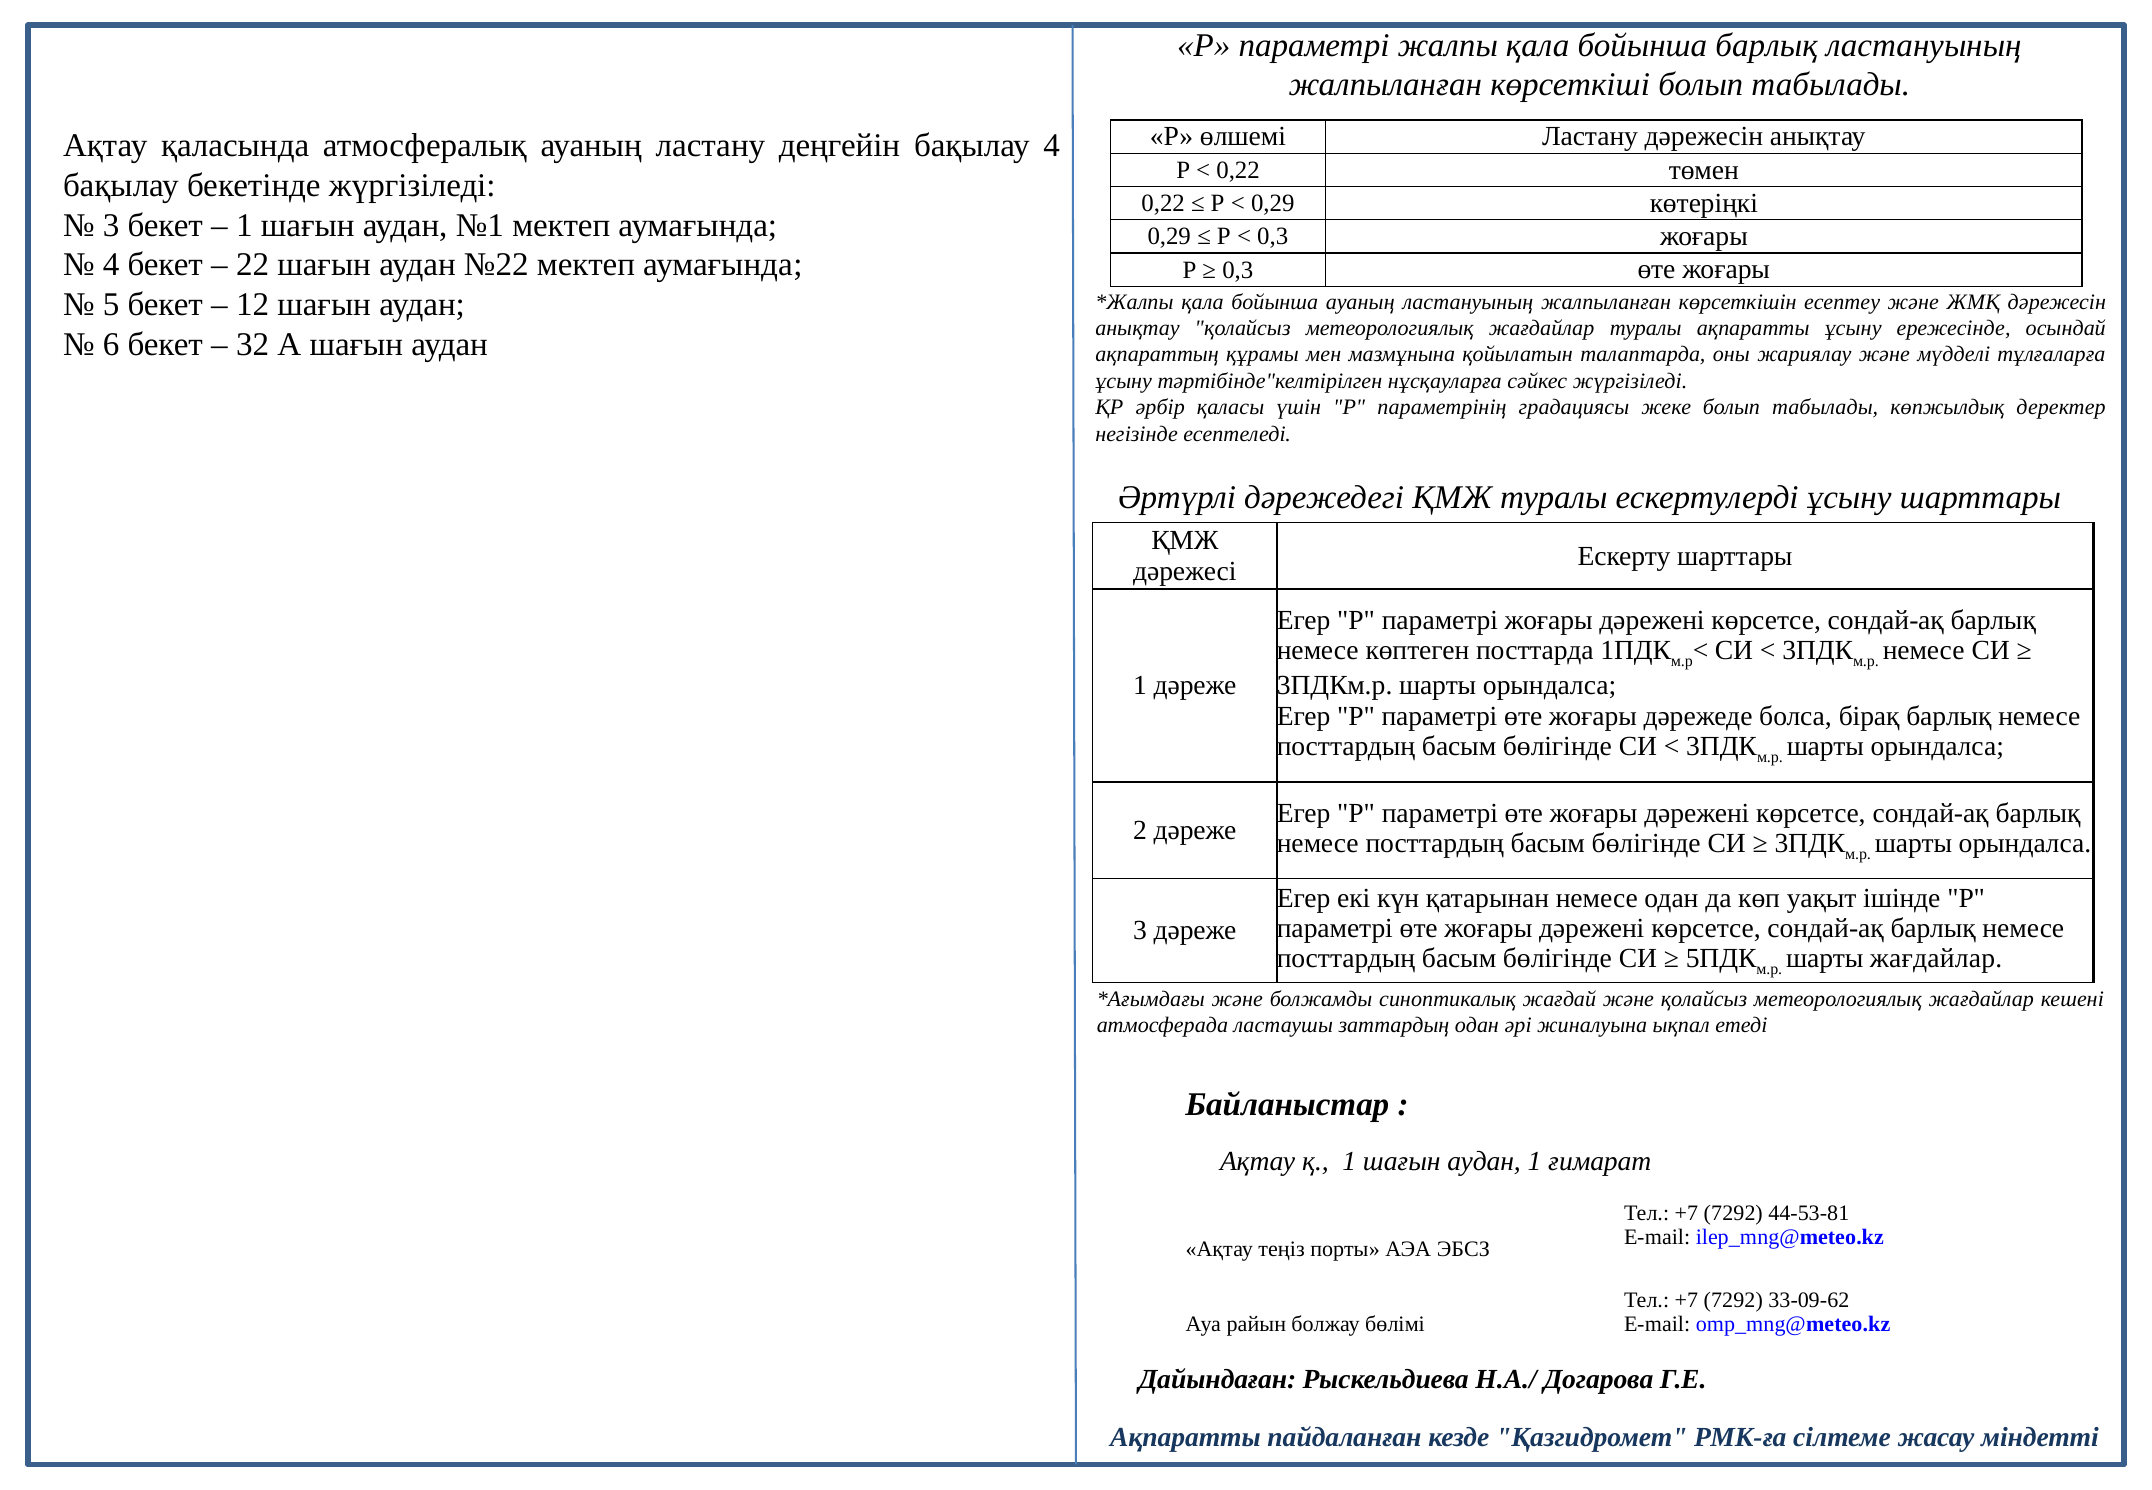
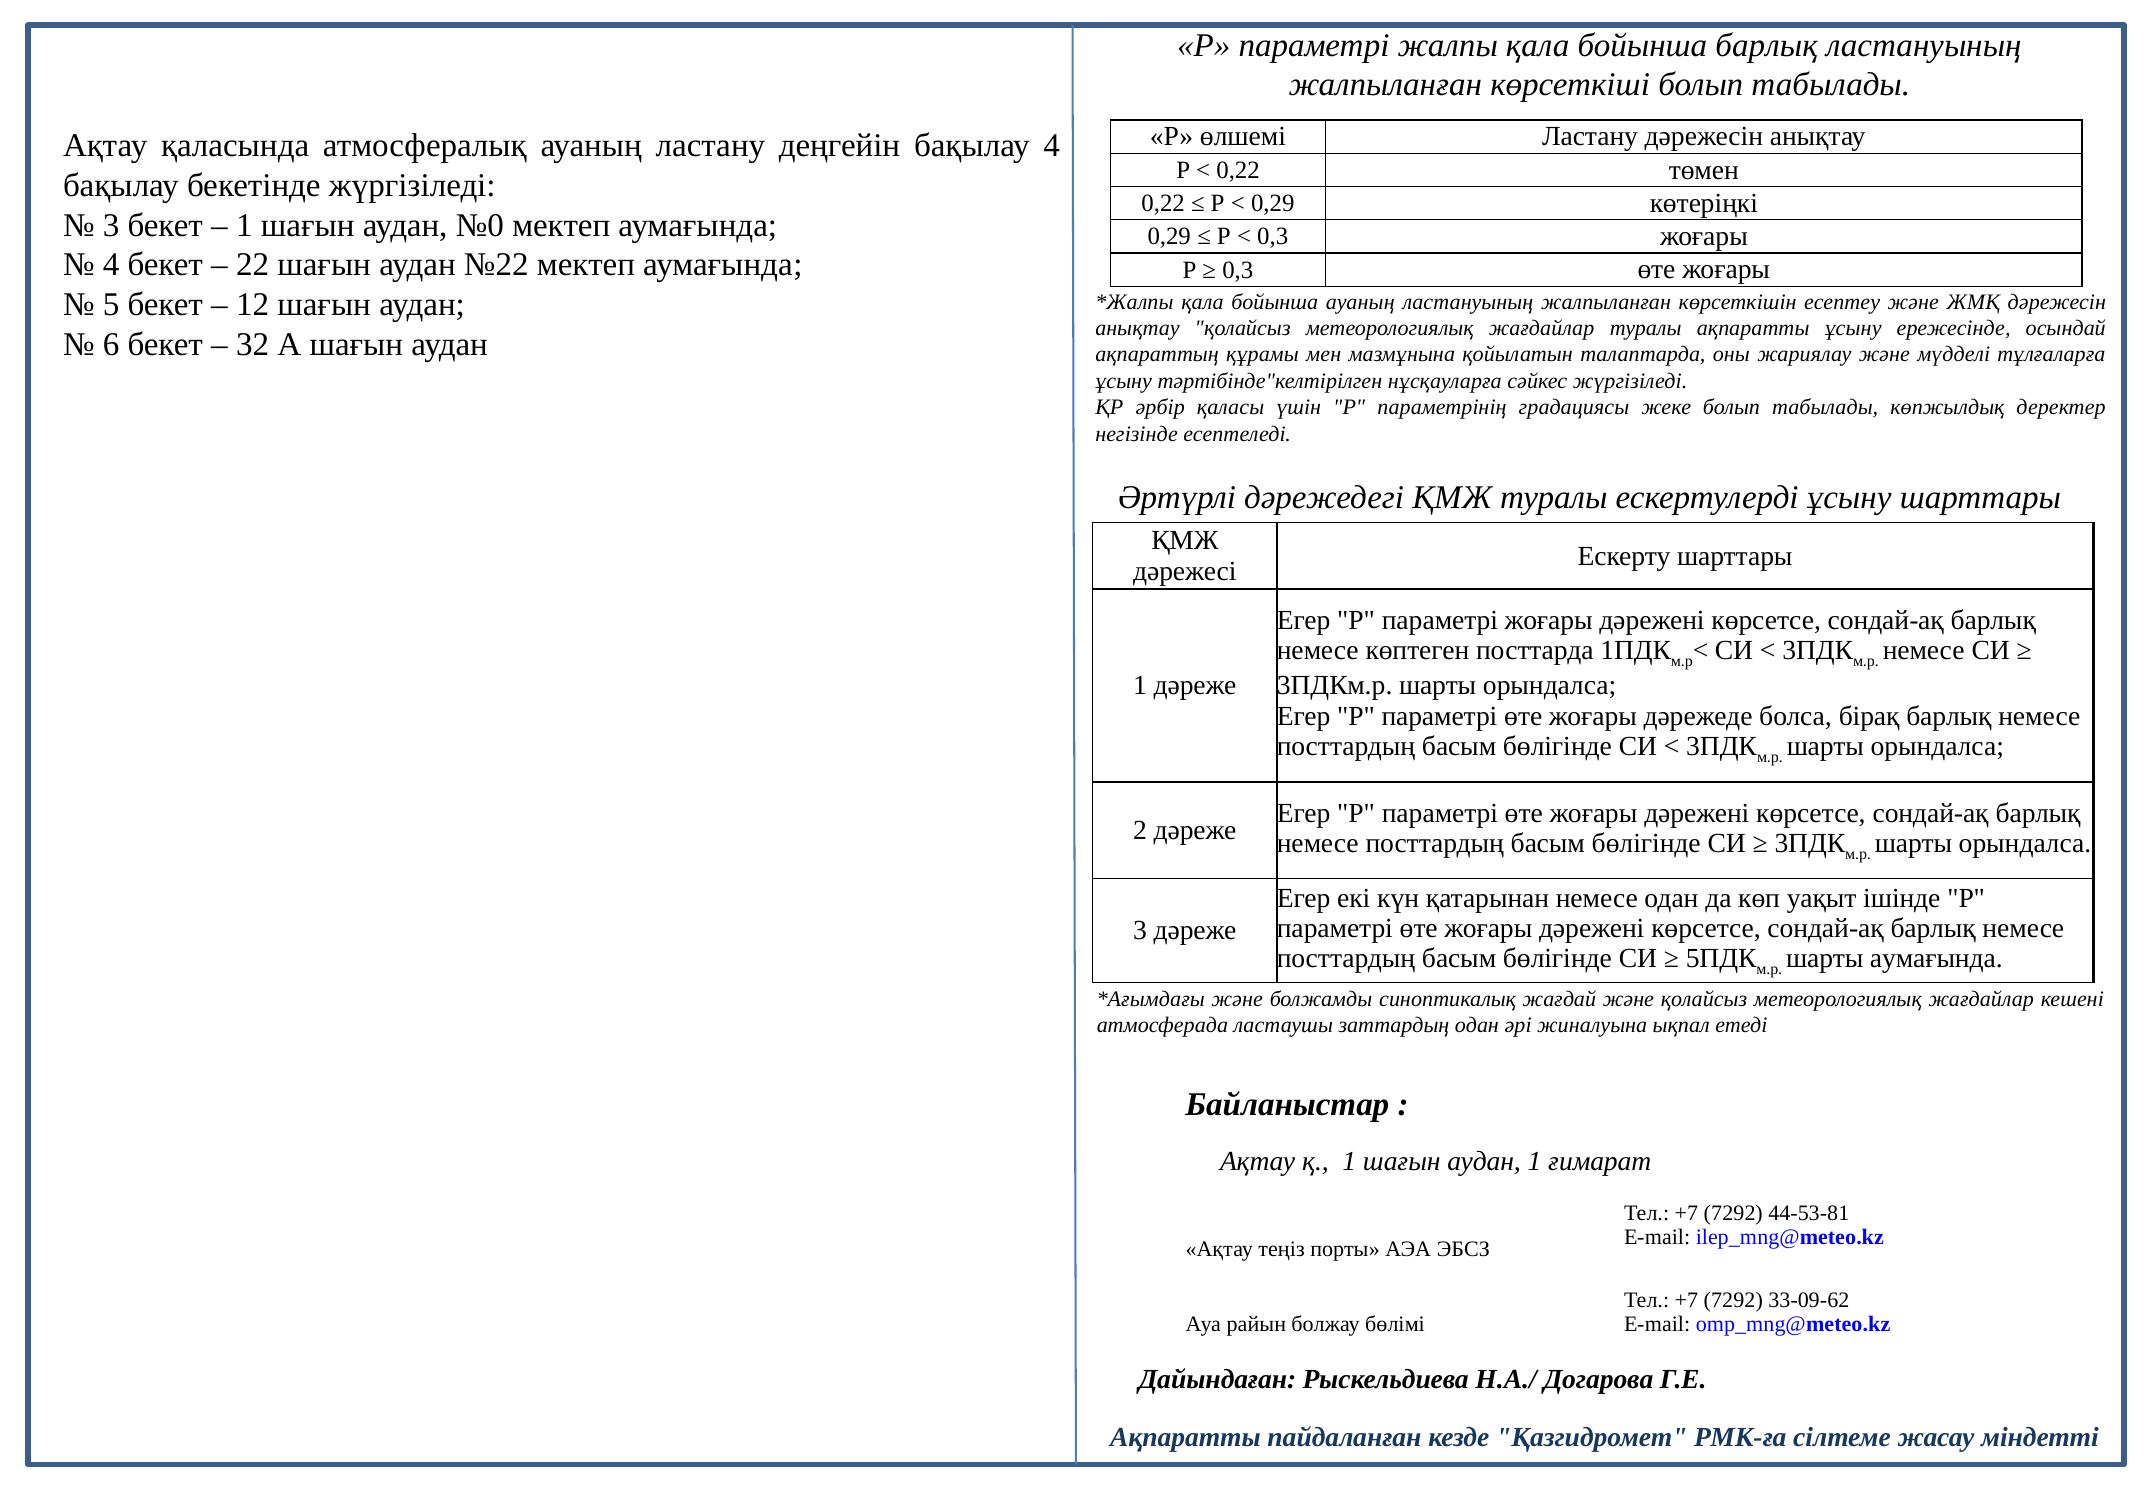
№1: №1 -> №0 (480, 225)
шарты жағдайлар: жағдайлар -> аумағында (1936, 959)
